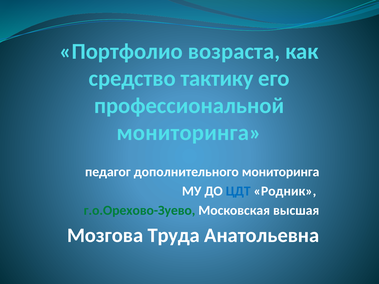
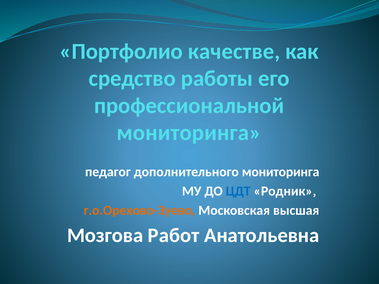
возраста: возраста -> качестве (234, 51)
тактику: тактику -> работы (217, 78)
г.о.Орехово-Зуево colour: green -> orange (139, 211)
Труда: Труда -> Работ (174, 236)
